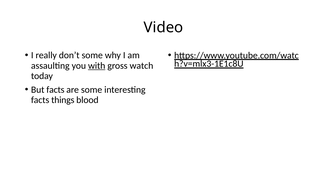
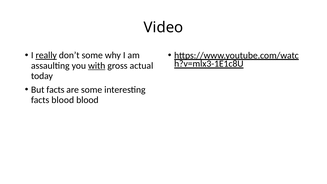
really underline: none -> present (46, 55)
watch: watch -> actual (141, 66)
facts things: things -> blood (63, 100)
